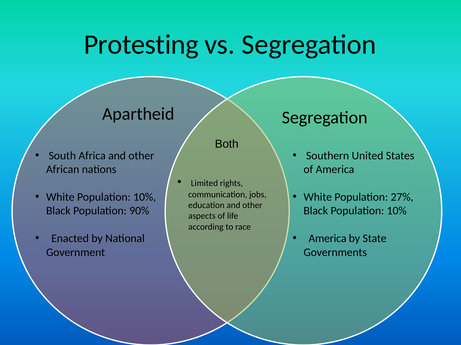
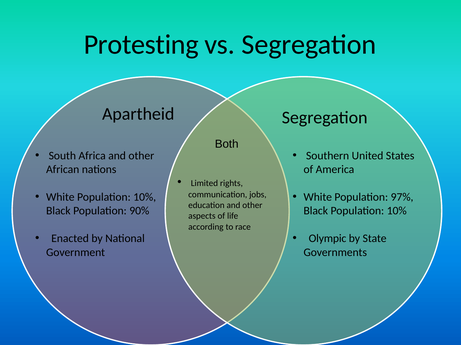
27%: 27% -> 97% (402, 197)
America: America -> Olympic (328, 239)
